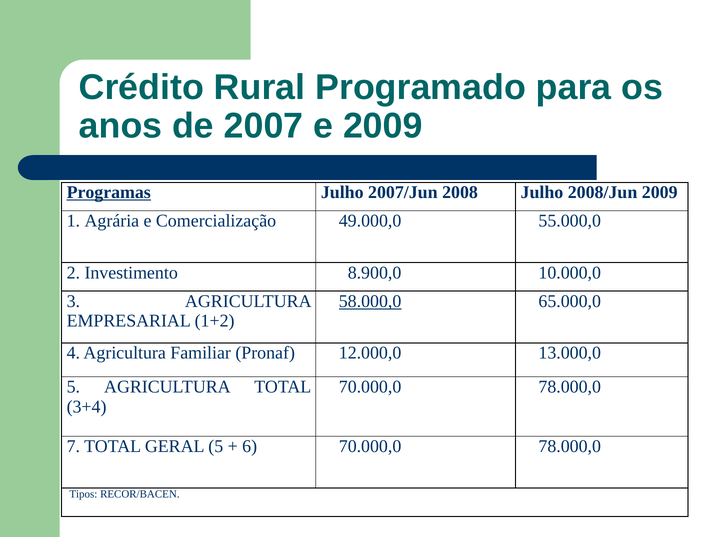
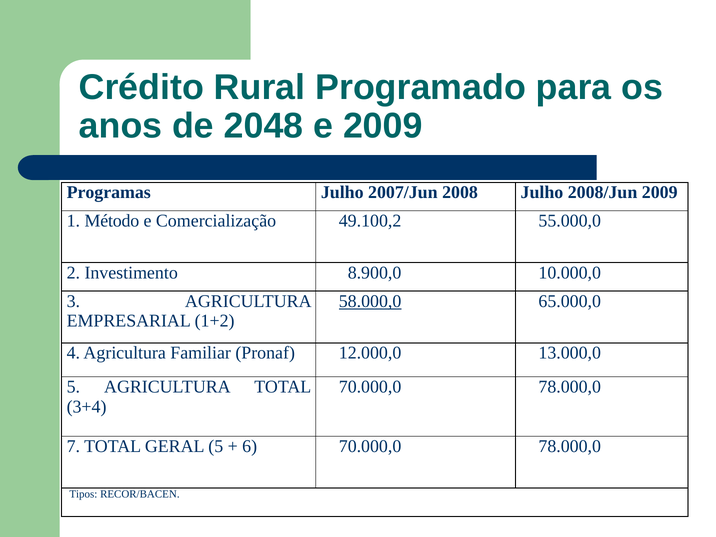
2007: 2007 -> 2048 (264, 126)
Programas underline: present -> none (109, 192)
Agrária: Agrária -> Método (112, 221)
49.000,0: 49.000,0 -> 49.100,2 (370, 221)
